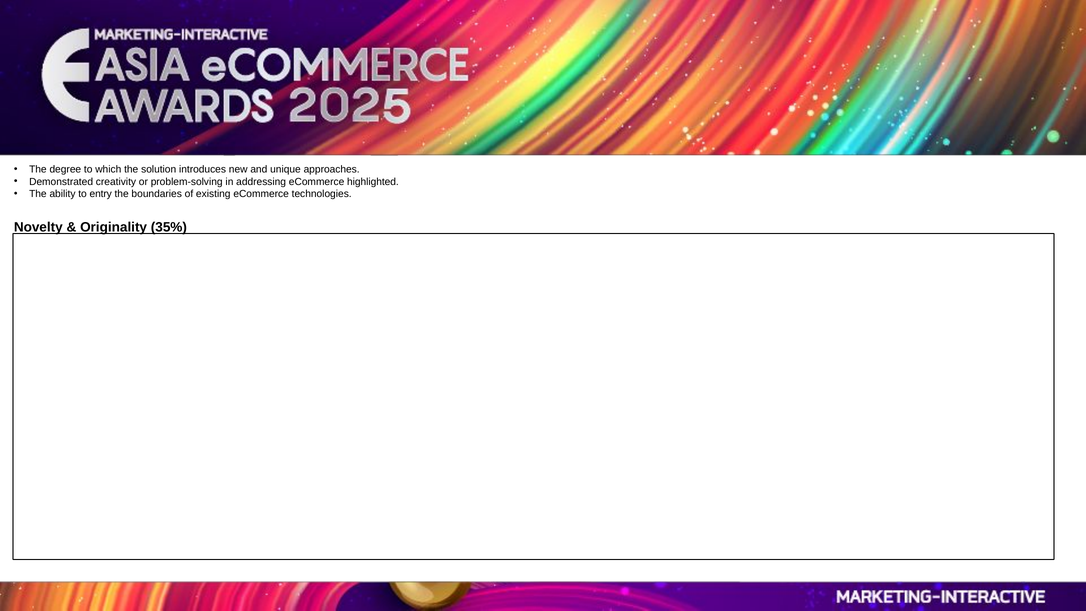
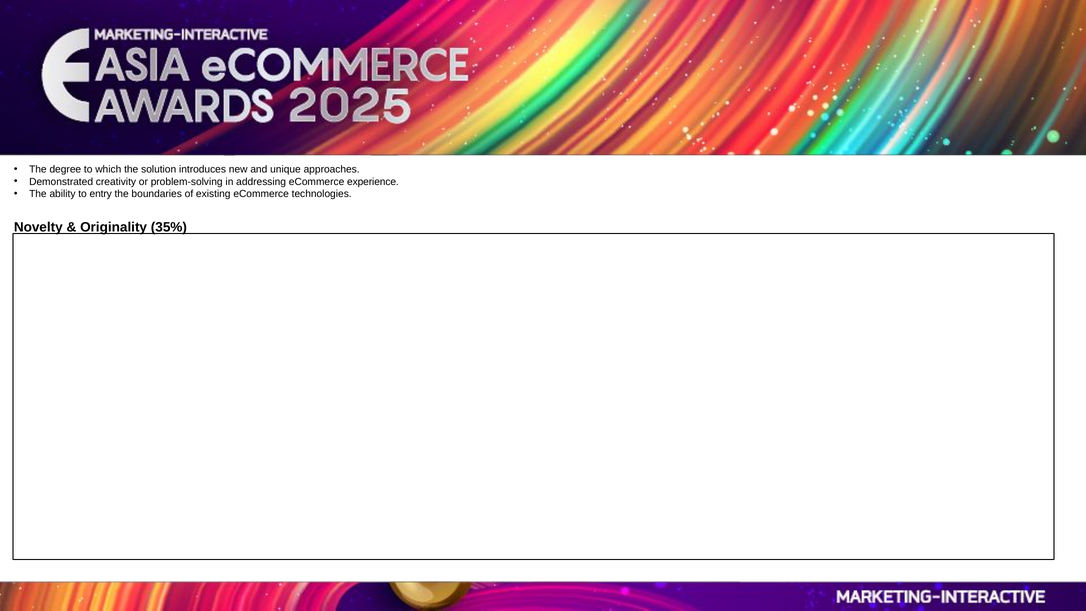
highlighted: highlighted -> experience (373, 182)
